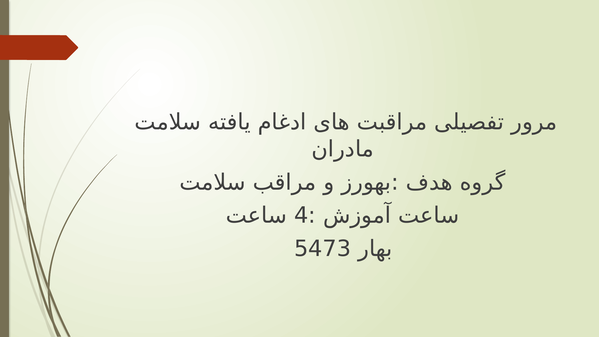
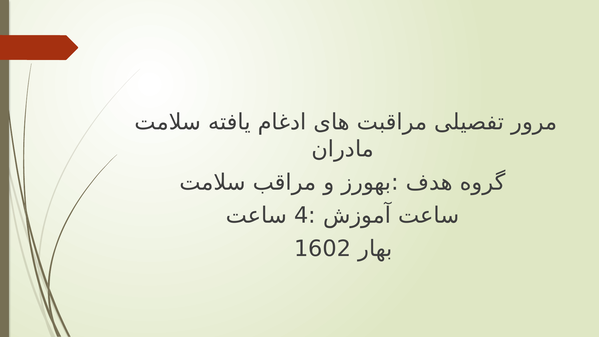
5473: 5473 -> 1602 (323, 249)
